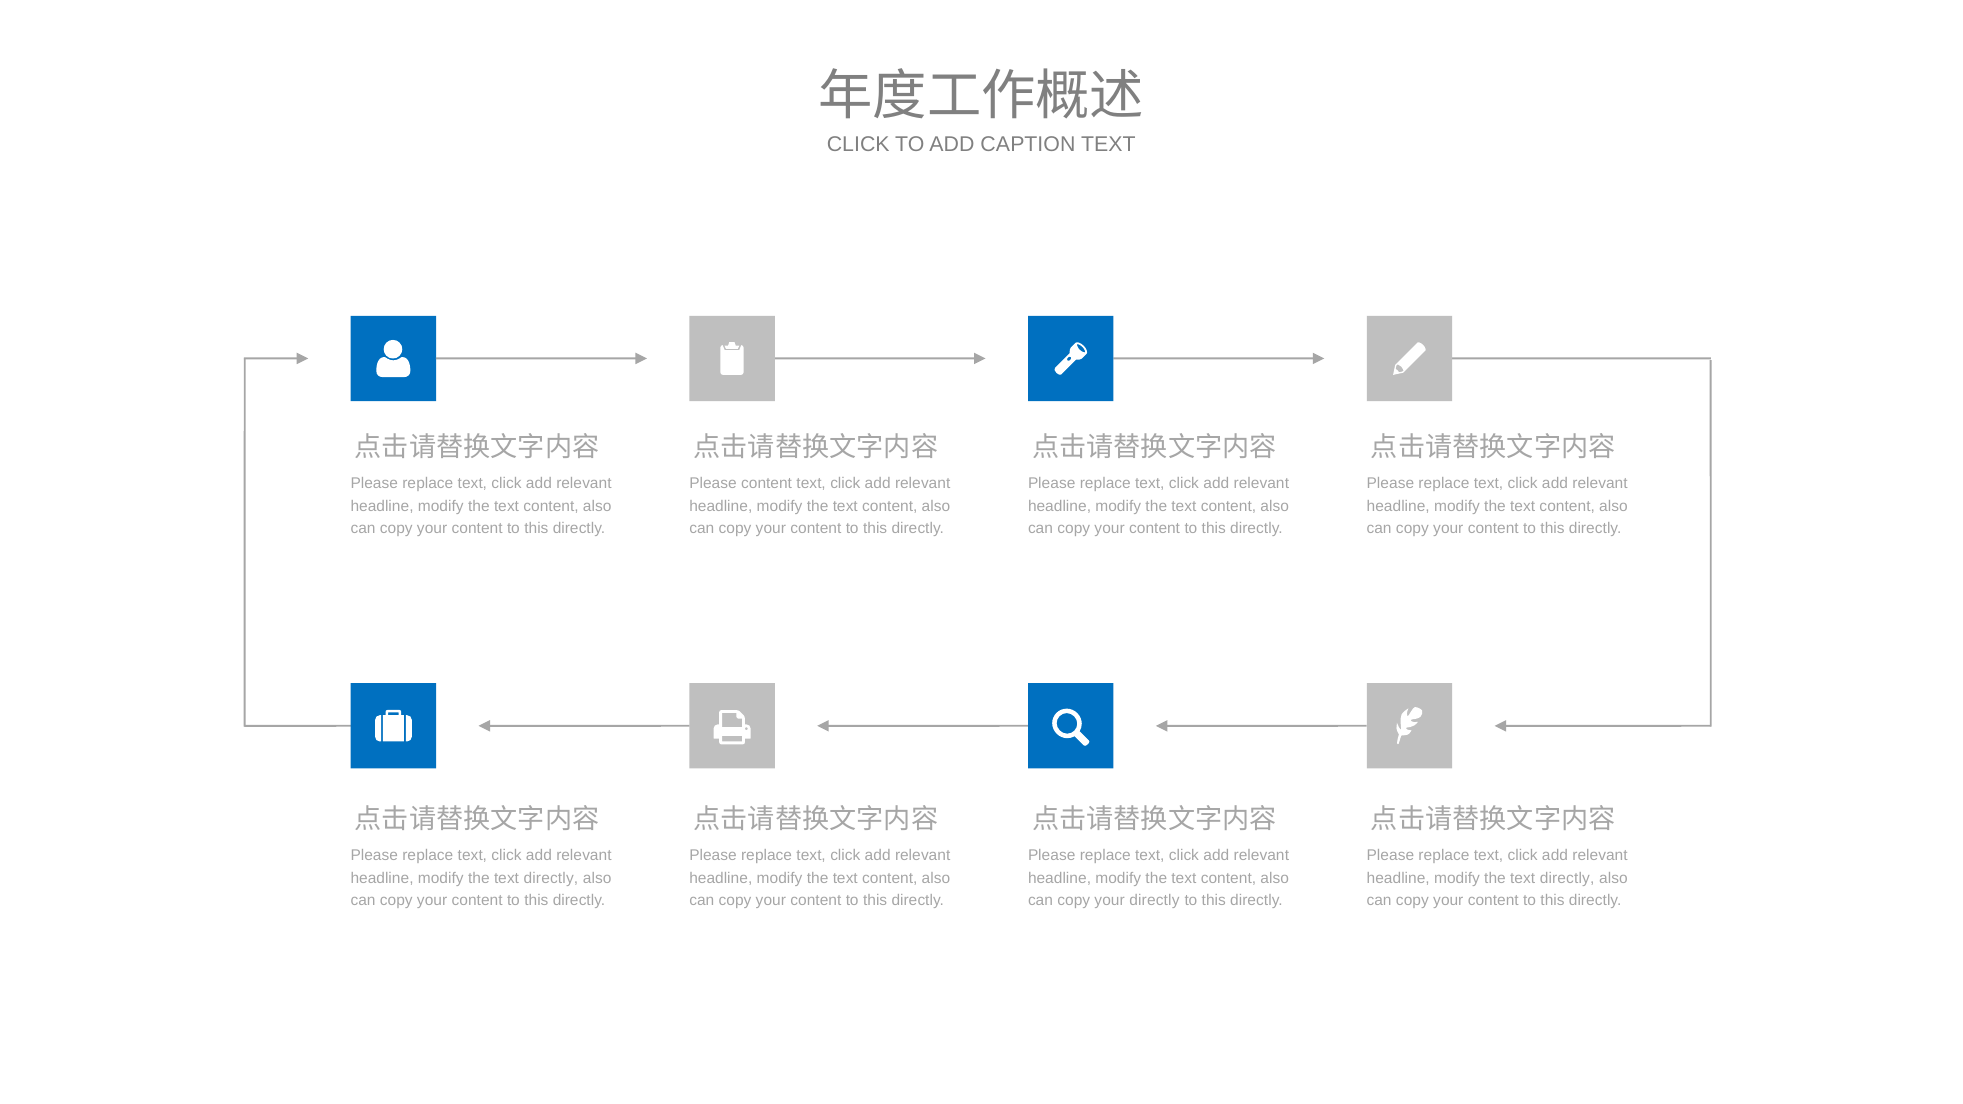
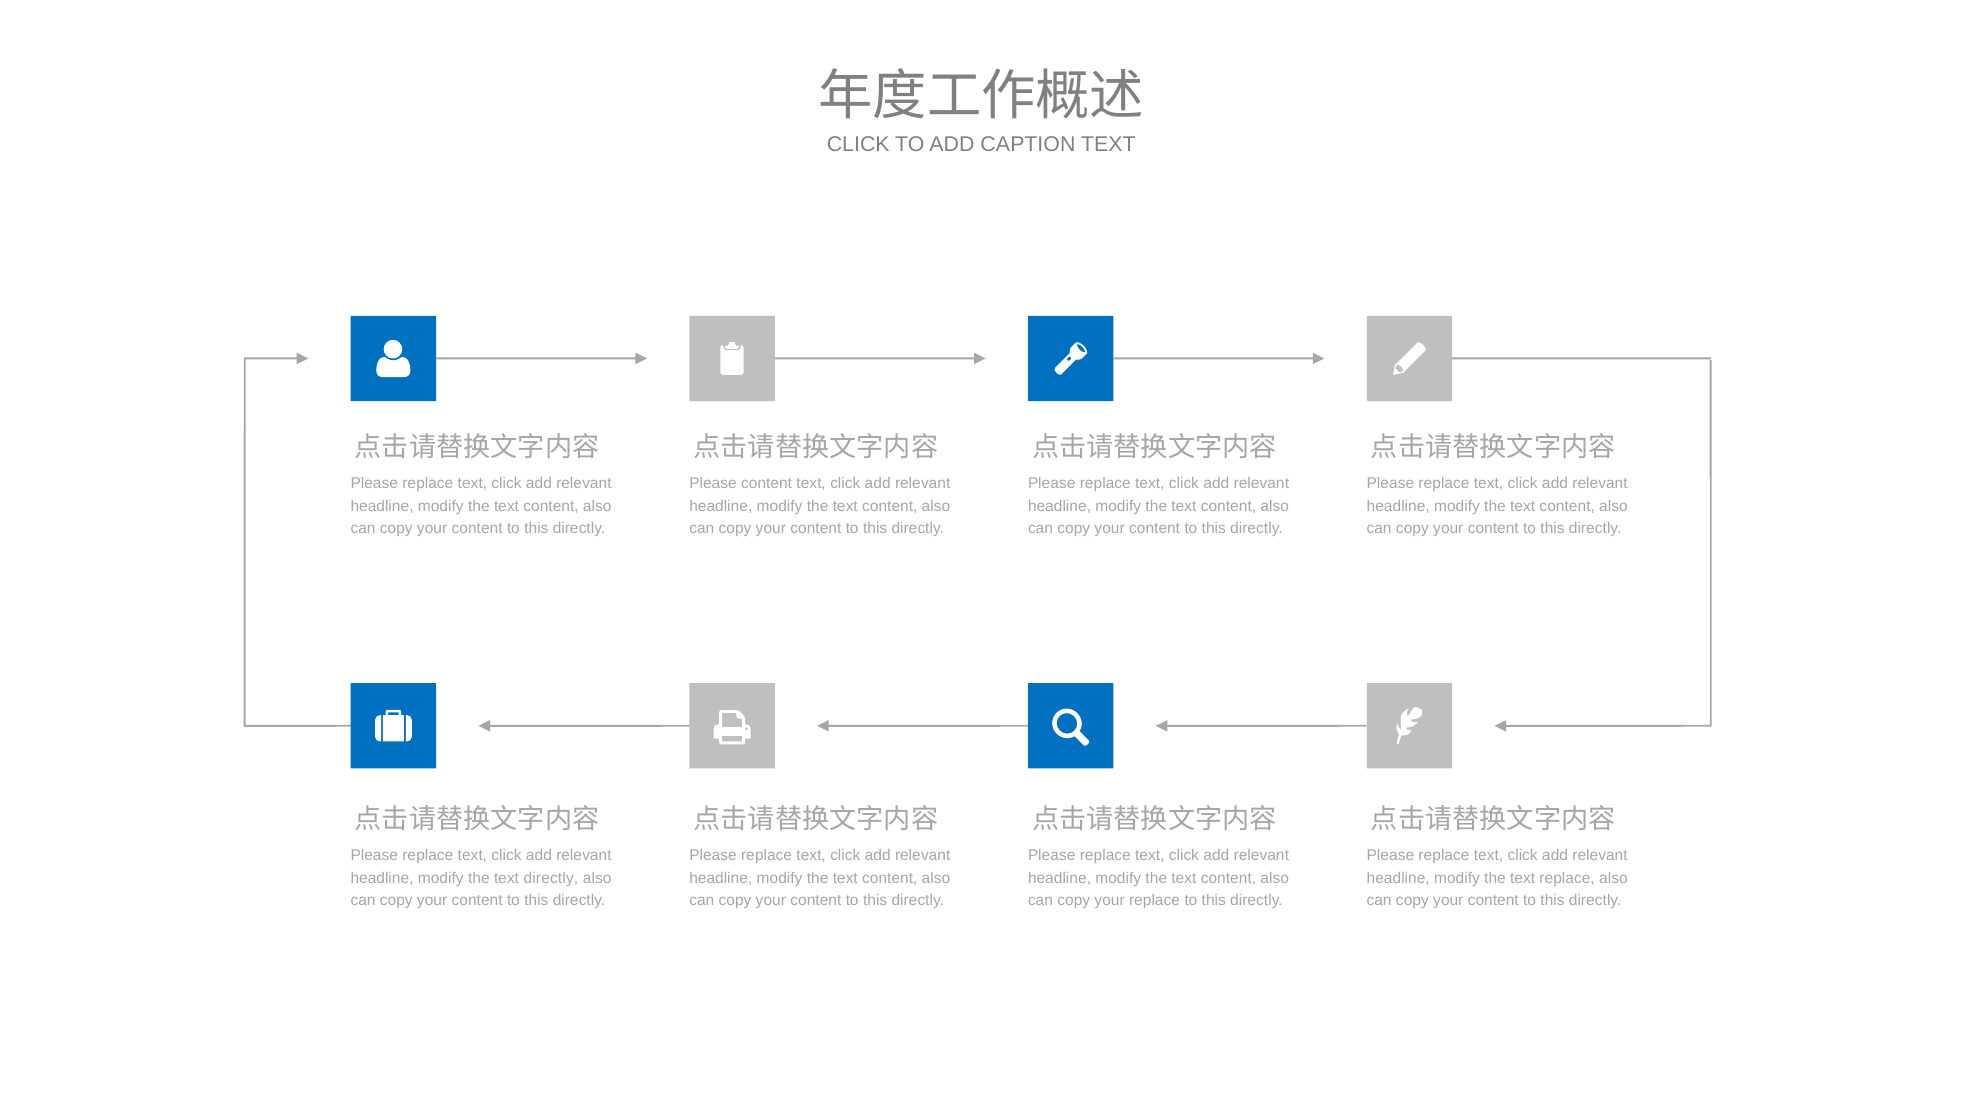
directly: directly -> replace (1567, 878)
your directly: directly -> replace (1155, 900)
